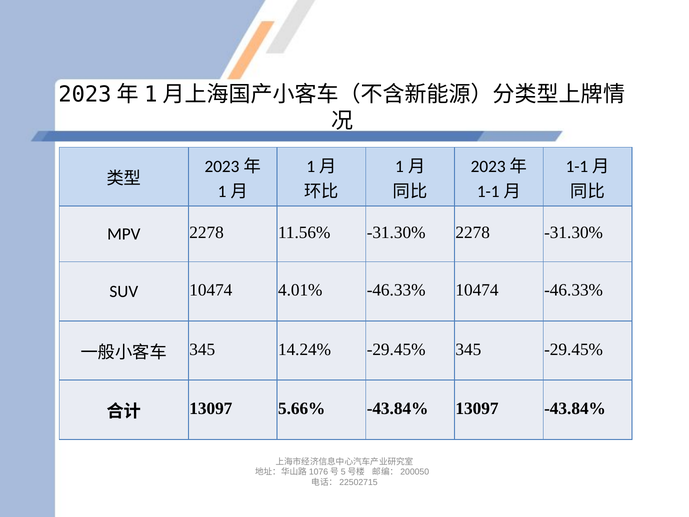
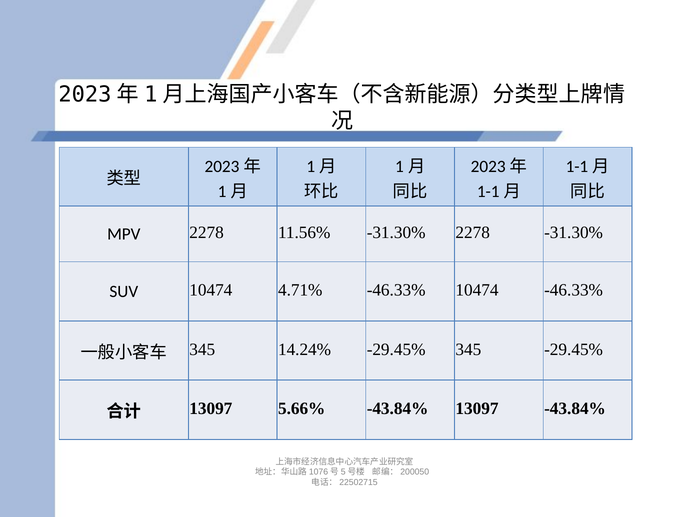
4.01%: 4.01% -> 4.71% (300, 290)
